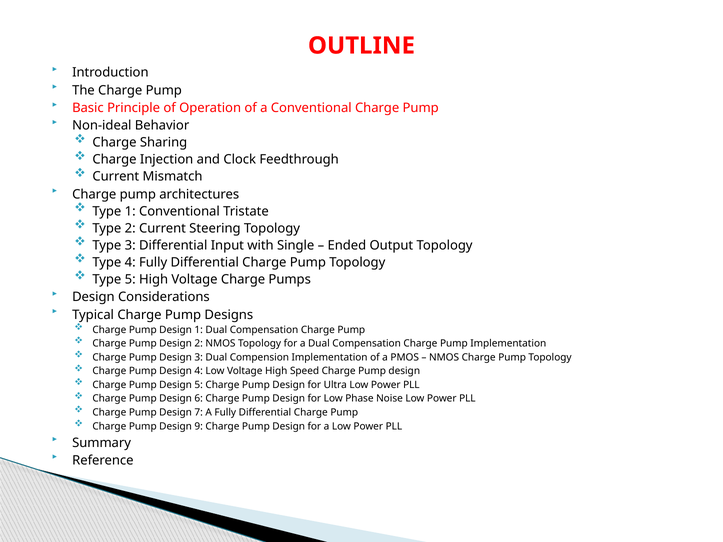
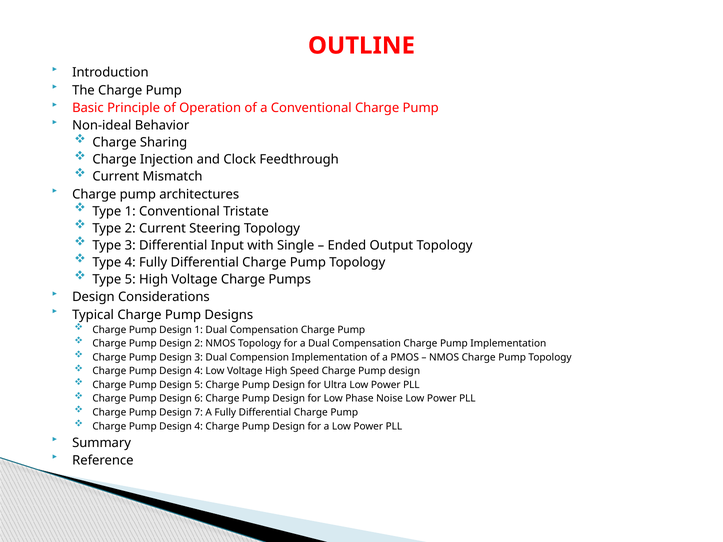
9: 9 -> 4 (199, 426)
